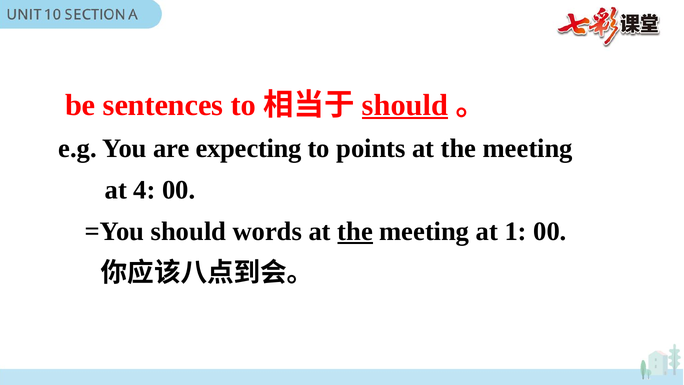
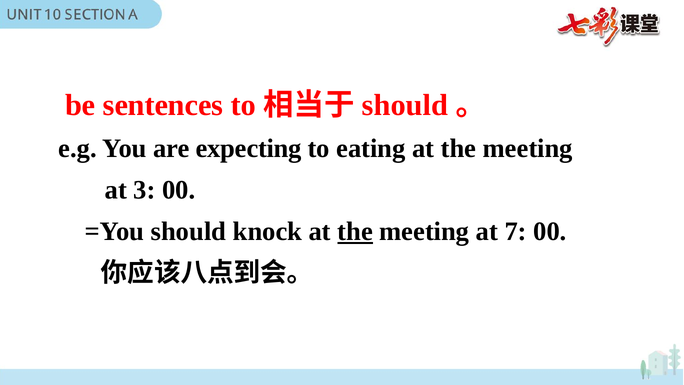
should underline: present -> none (405, 105)
points: points -> eating (371, 148)
4: 4 -> 3 (145, 190)
words: words -> knock (267, 231)
1: 1 -> 7 (516, 231)
